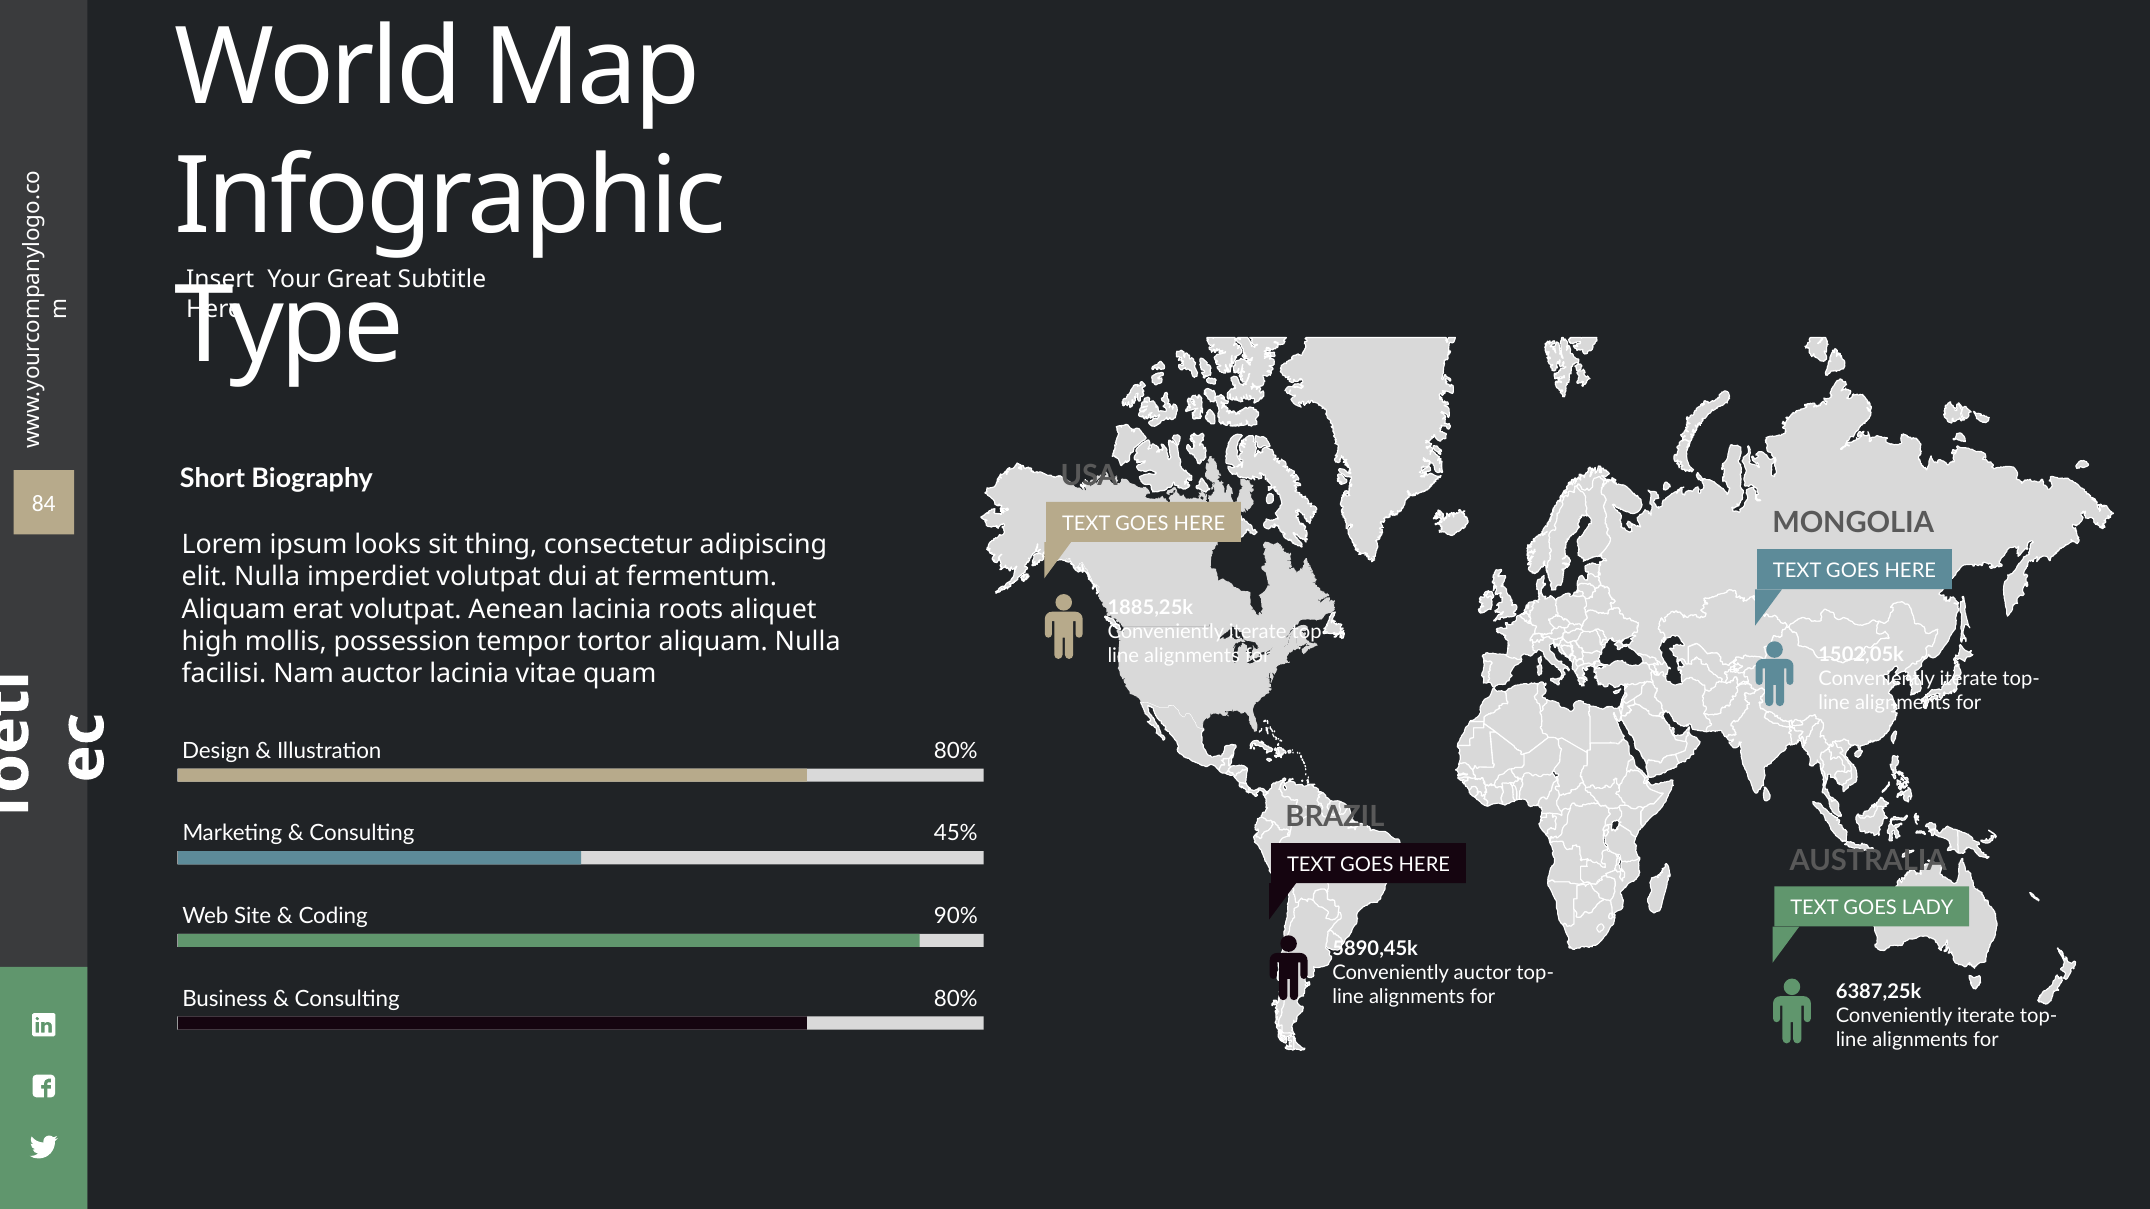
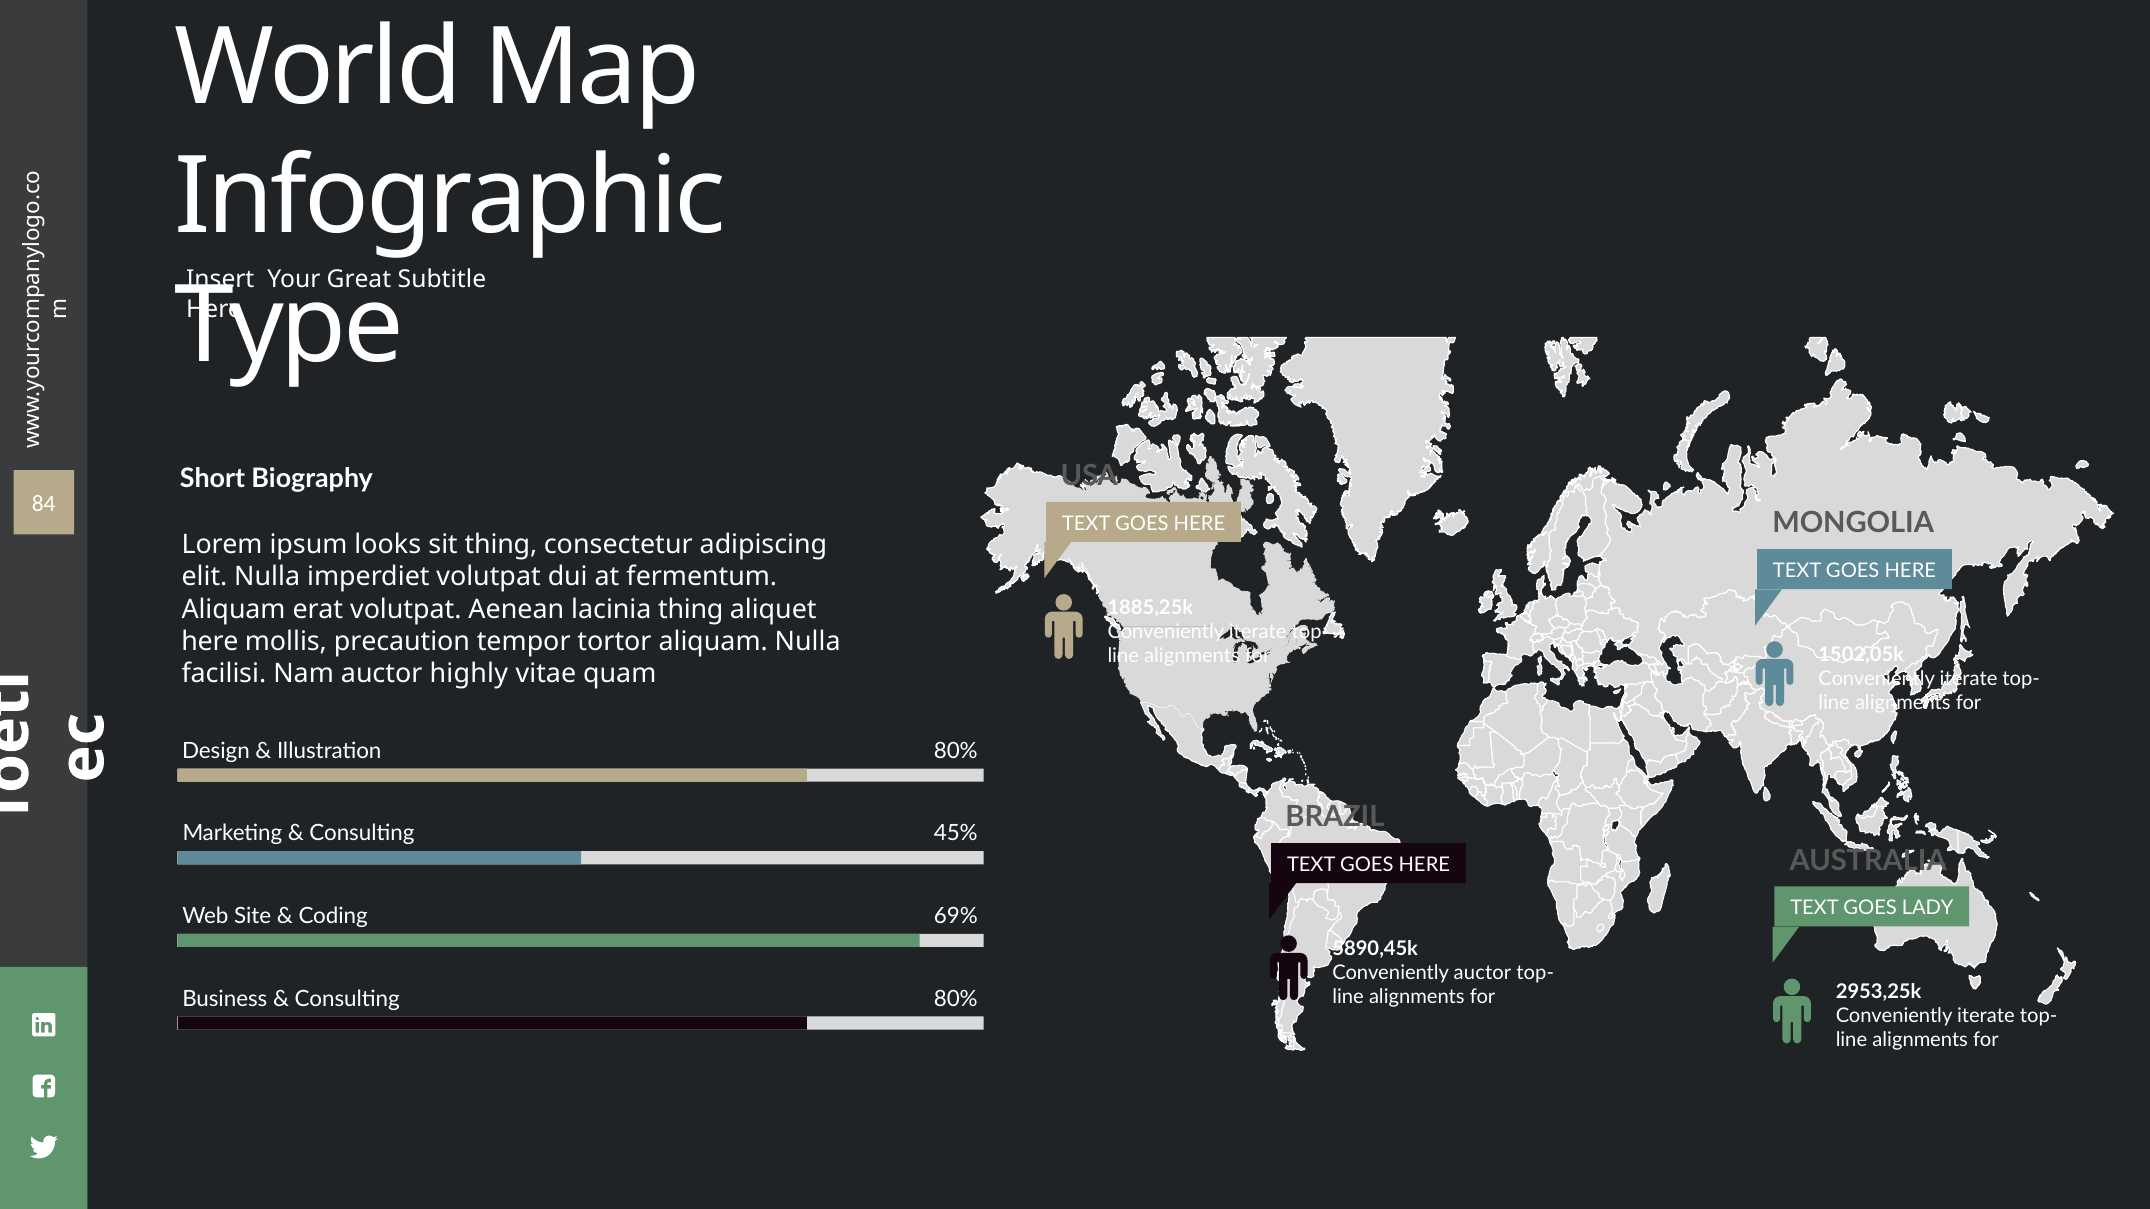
lacinia roots: roots -> thing (691, 609)
high: high -> here (210, 642)
possession: possession -> precaution (402, 642)
auctor lacinia: lacinia -> highly (469, 674)
90%: 90% -> 69% (956, 916)
6387,25k: 6387,25k -> 2953,25k (1879, 992)
